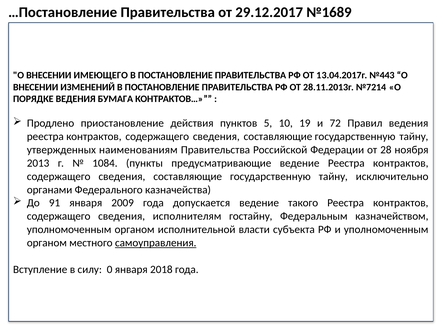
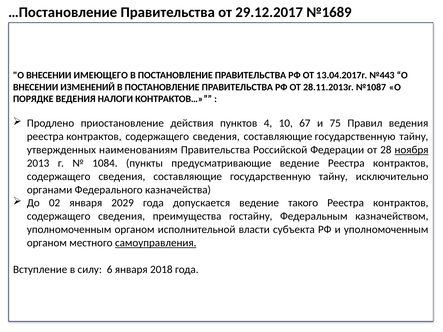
№7214: №7214 -> №1087 (371, 87)
БУМАГА: БУМАГА -> НАЛОГИ (115, 99)
5: 5 -> 4 (268, 123)
19: 19 -> 67 (305, 123)
72: 72 -> 75 (335, 123)
ноября underline: none -> present (411, 150)
91: 91 -> 02 (55, 203)
2009: 2009 -> 2029 (123, 203)
исполнителям: исполнителям -> преимущества (187, 216)
0: 0 -> 6 (110, 270)
